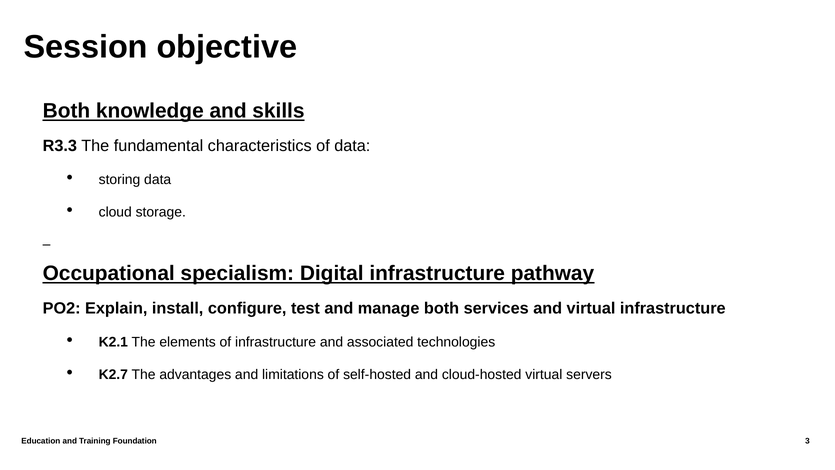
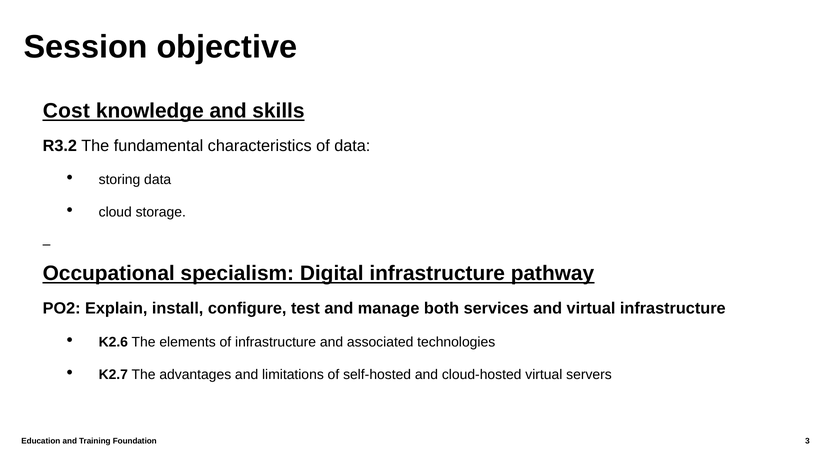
Both: Both -> Cost (66, 111)
R3.3: R3.3 -> R3.2 (60, 146)
K2.1: K2.1 -> K2.6 (113, 342)
